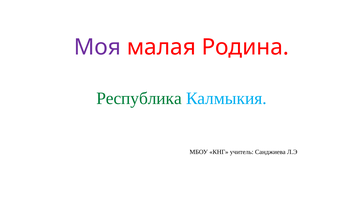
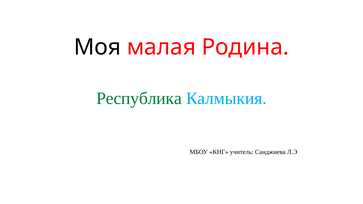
Моя colour: purple -> black (97, 47)
